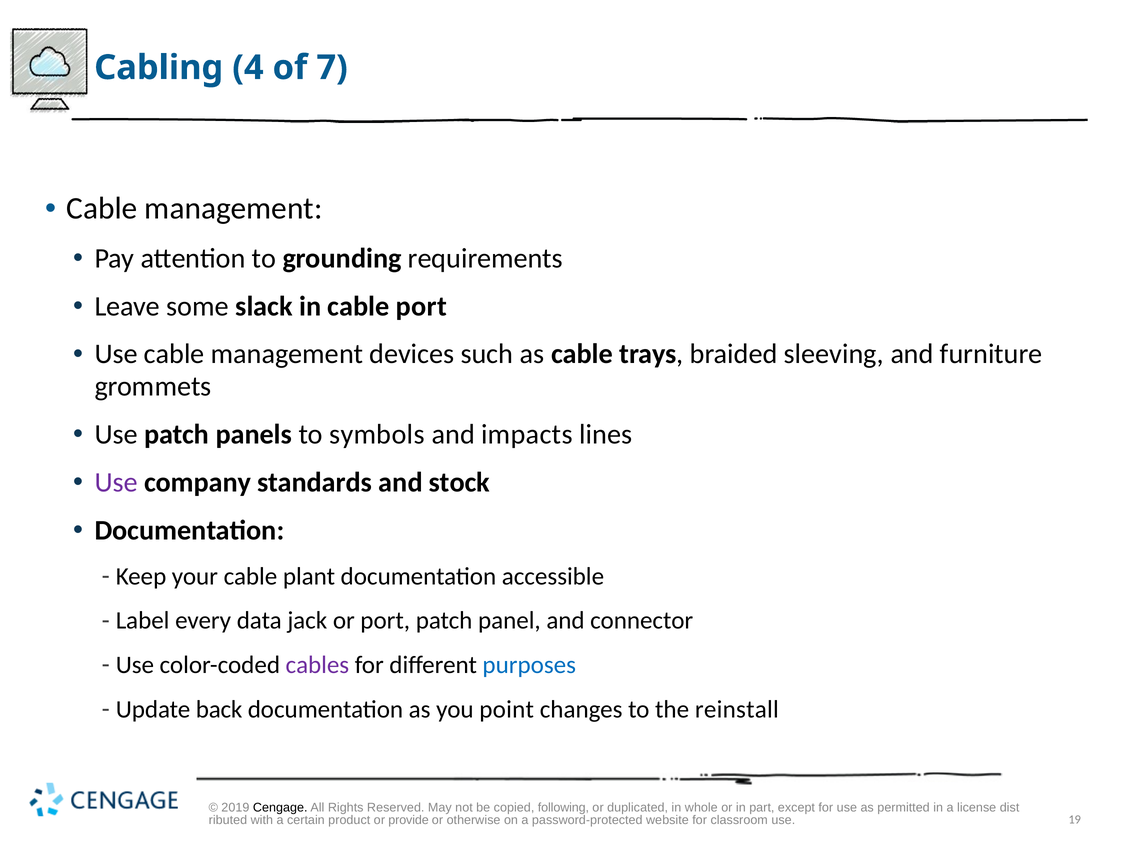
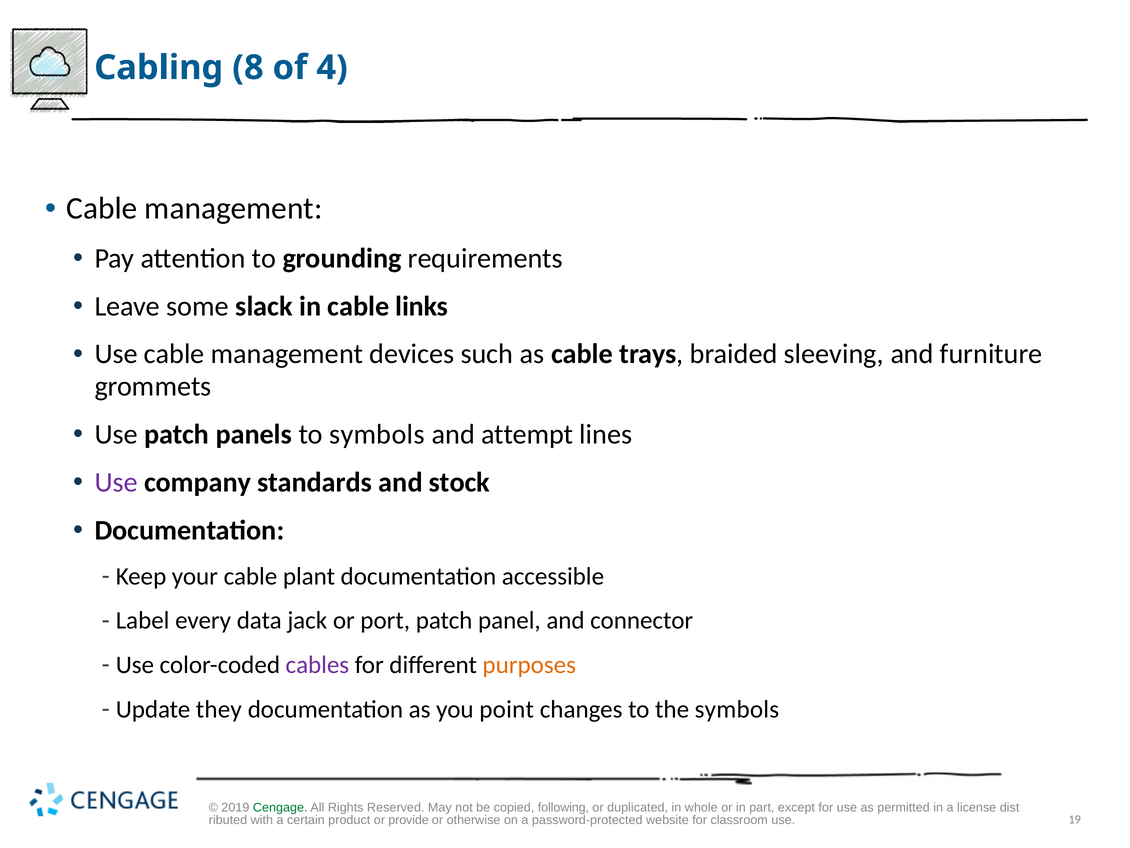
4: 4 -> 8 (248, 68)
7: 7 -> 4 (332, 68)
cable port: port -> links (422, 306)
impacts: impacts -> attempt (527, 434)
purposes colour: blue -> orange (529, 665)
back: back -> they (219, 709)
the reinstall: reinstall -> symbols (737, 709)
Cengage colour: black -> green (280, 807)
